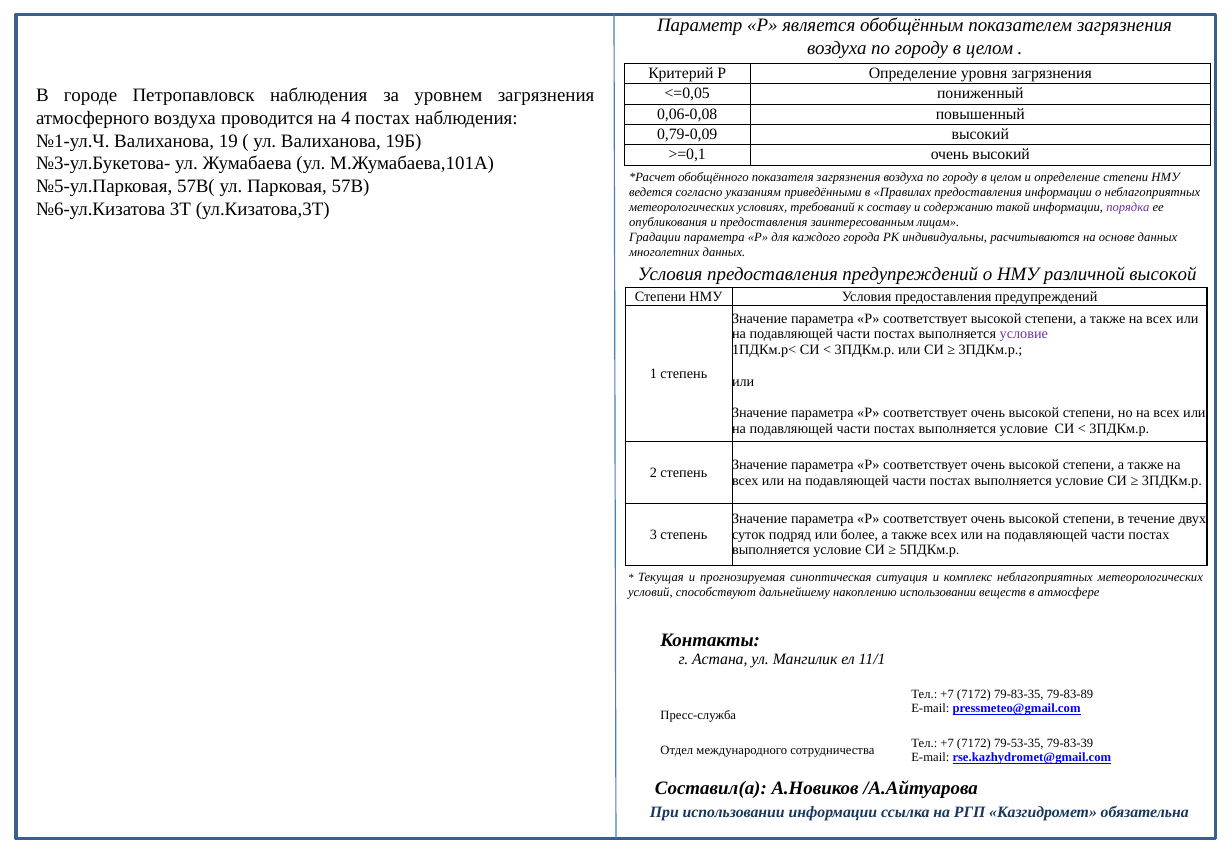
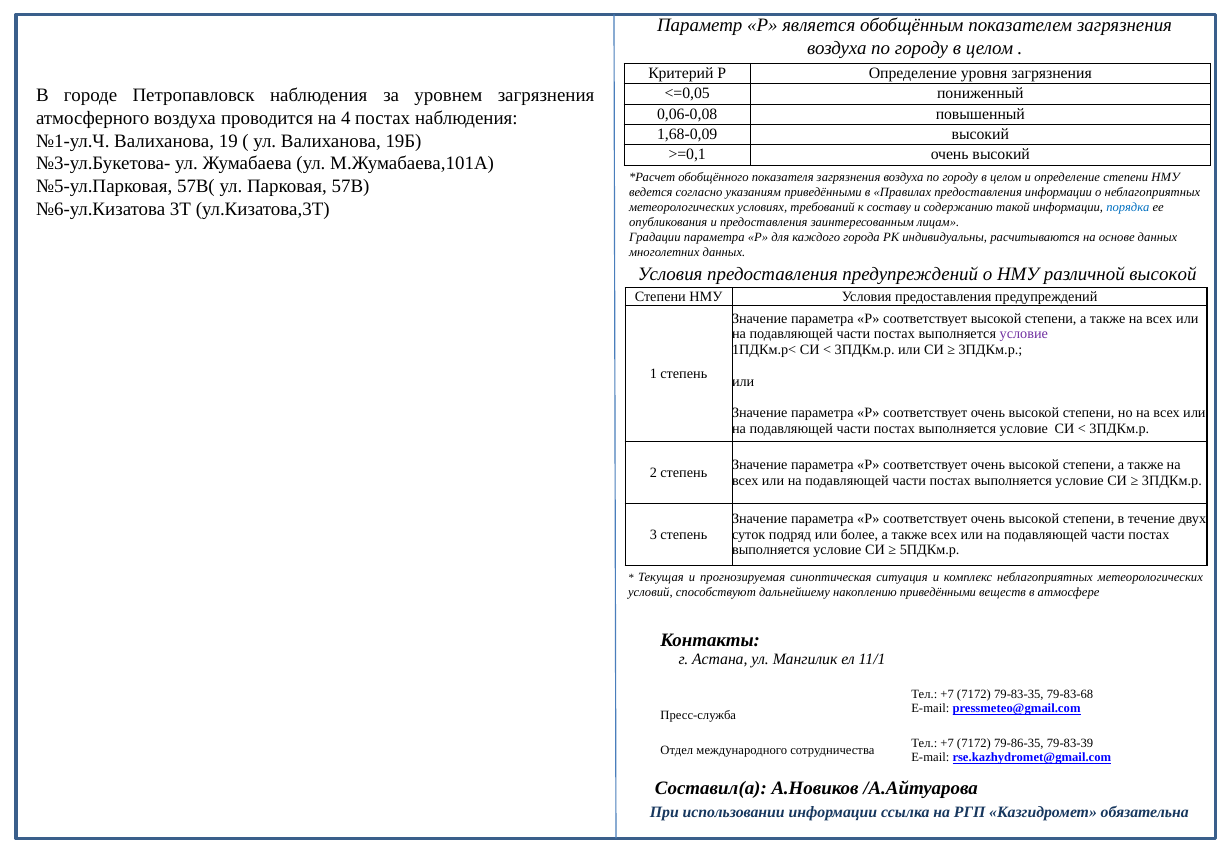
0,79-0,09: 0,79-0,09 -> 1,68-0,09 (687, 134)
порядка colour: purple -> blue (1128, 207)
накоплению использовании: использовании -> приведёнными (938, 593)
79-83-89: 79-83-89 -> 79-83-68 (1070, 694)
79-53-35: 79-53-35 -> 79-86-35 (1019, 744)
